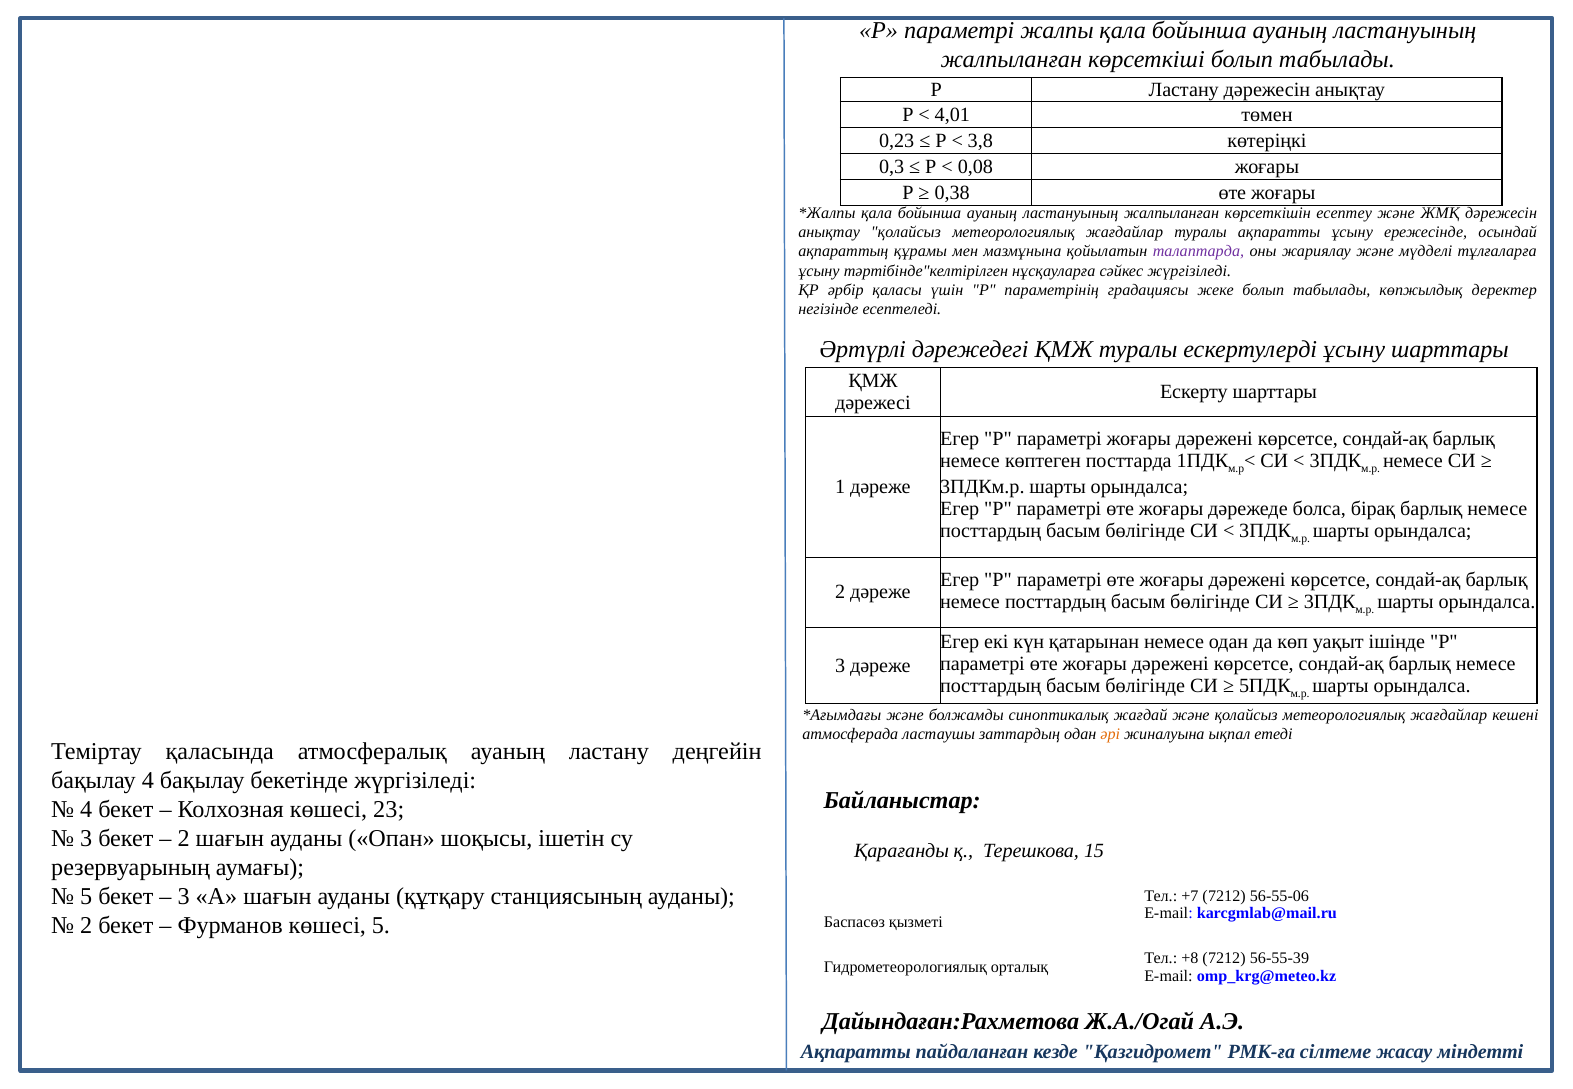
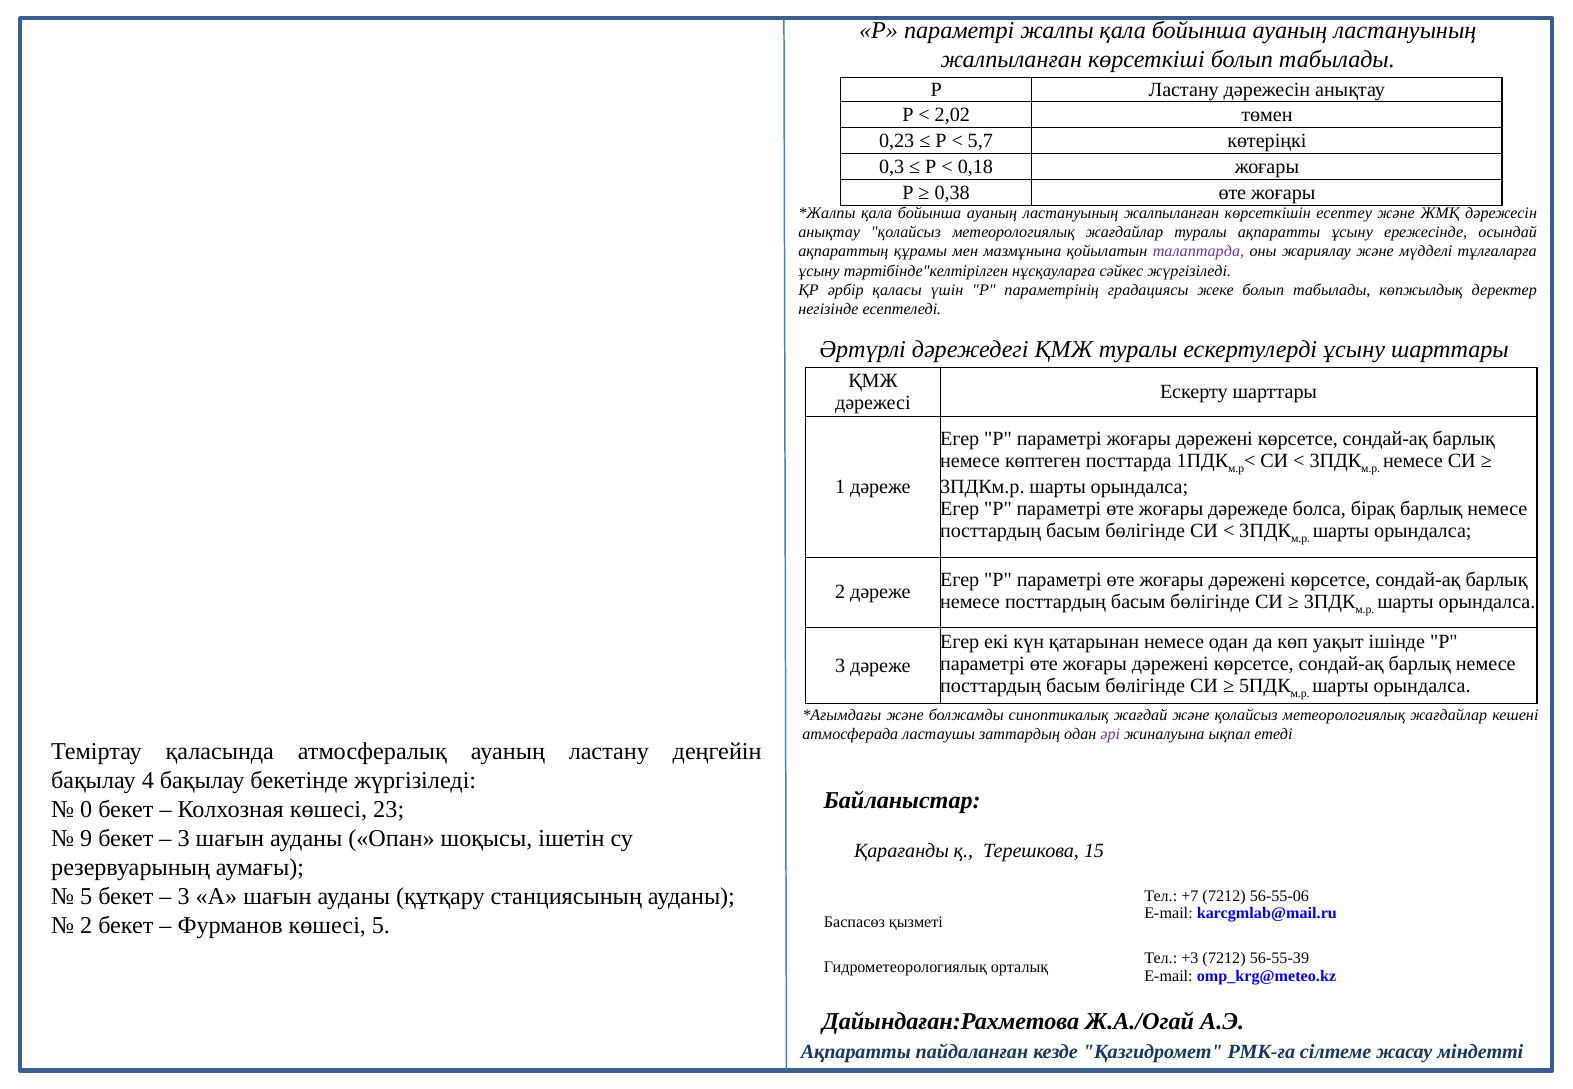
4,01: 4,01 -> 2,02 (952, 115)
3,8: 3,8 -> 5,7 (980, 140)
0,08: 0,08 -> 0,18 (975, 166)
әрі colour: orange -> purple (1110, 734)
4: 4 -> 0 (86, 810)
3: 3 -> 9 (86, 839)
2: 2 -> 3 (184, 839)
+8: +8 -> +3 (1190, 959)
